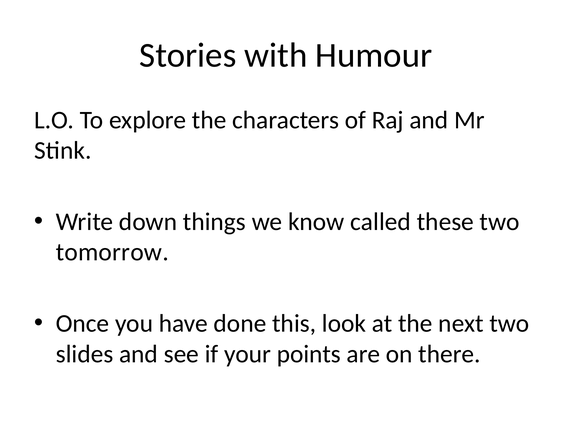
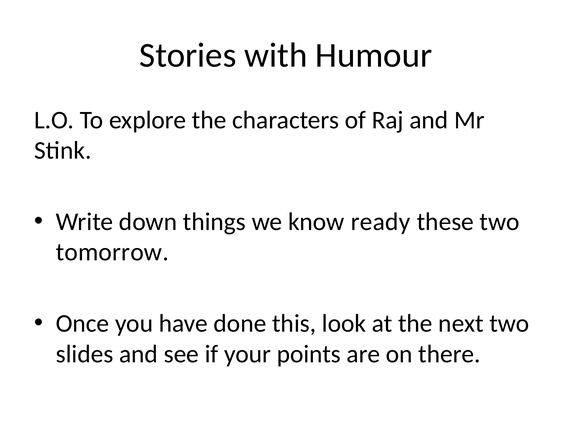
called: called -> ready (380, 222)
